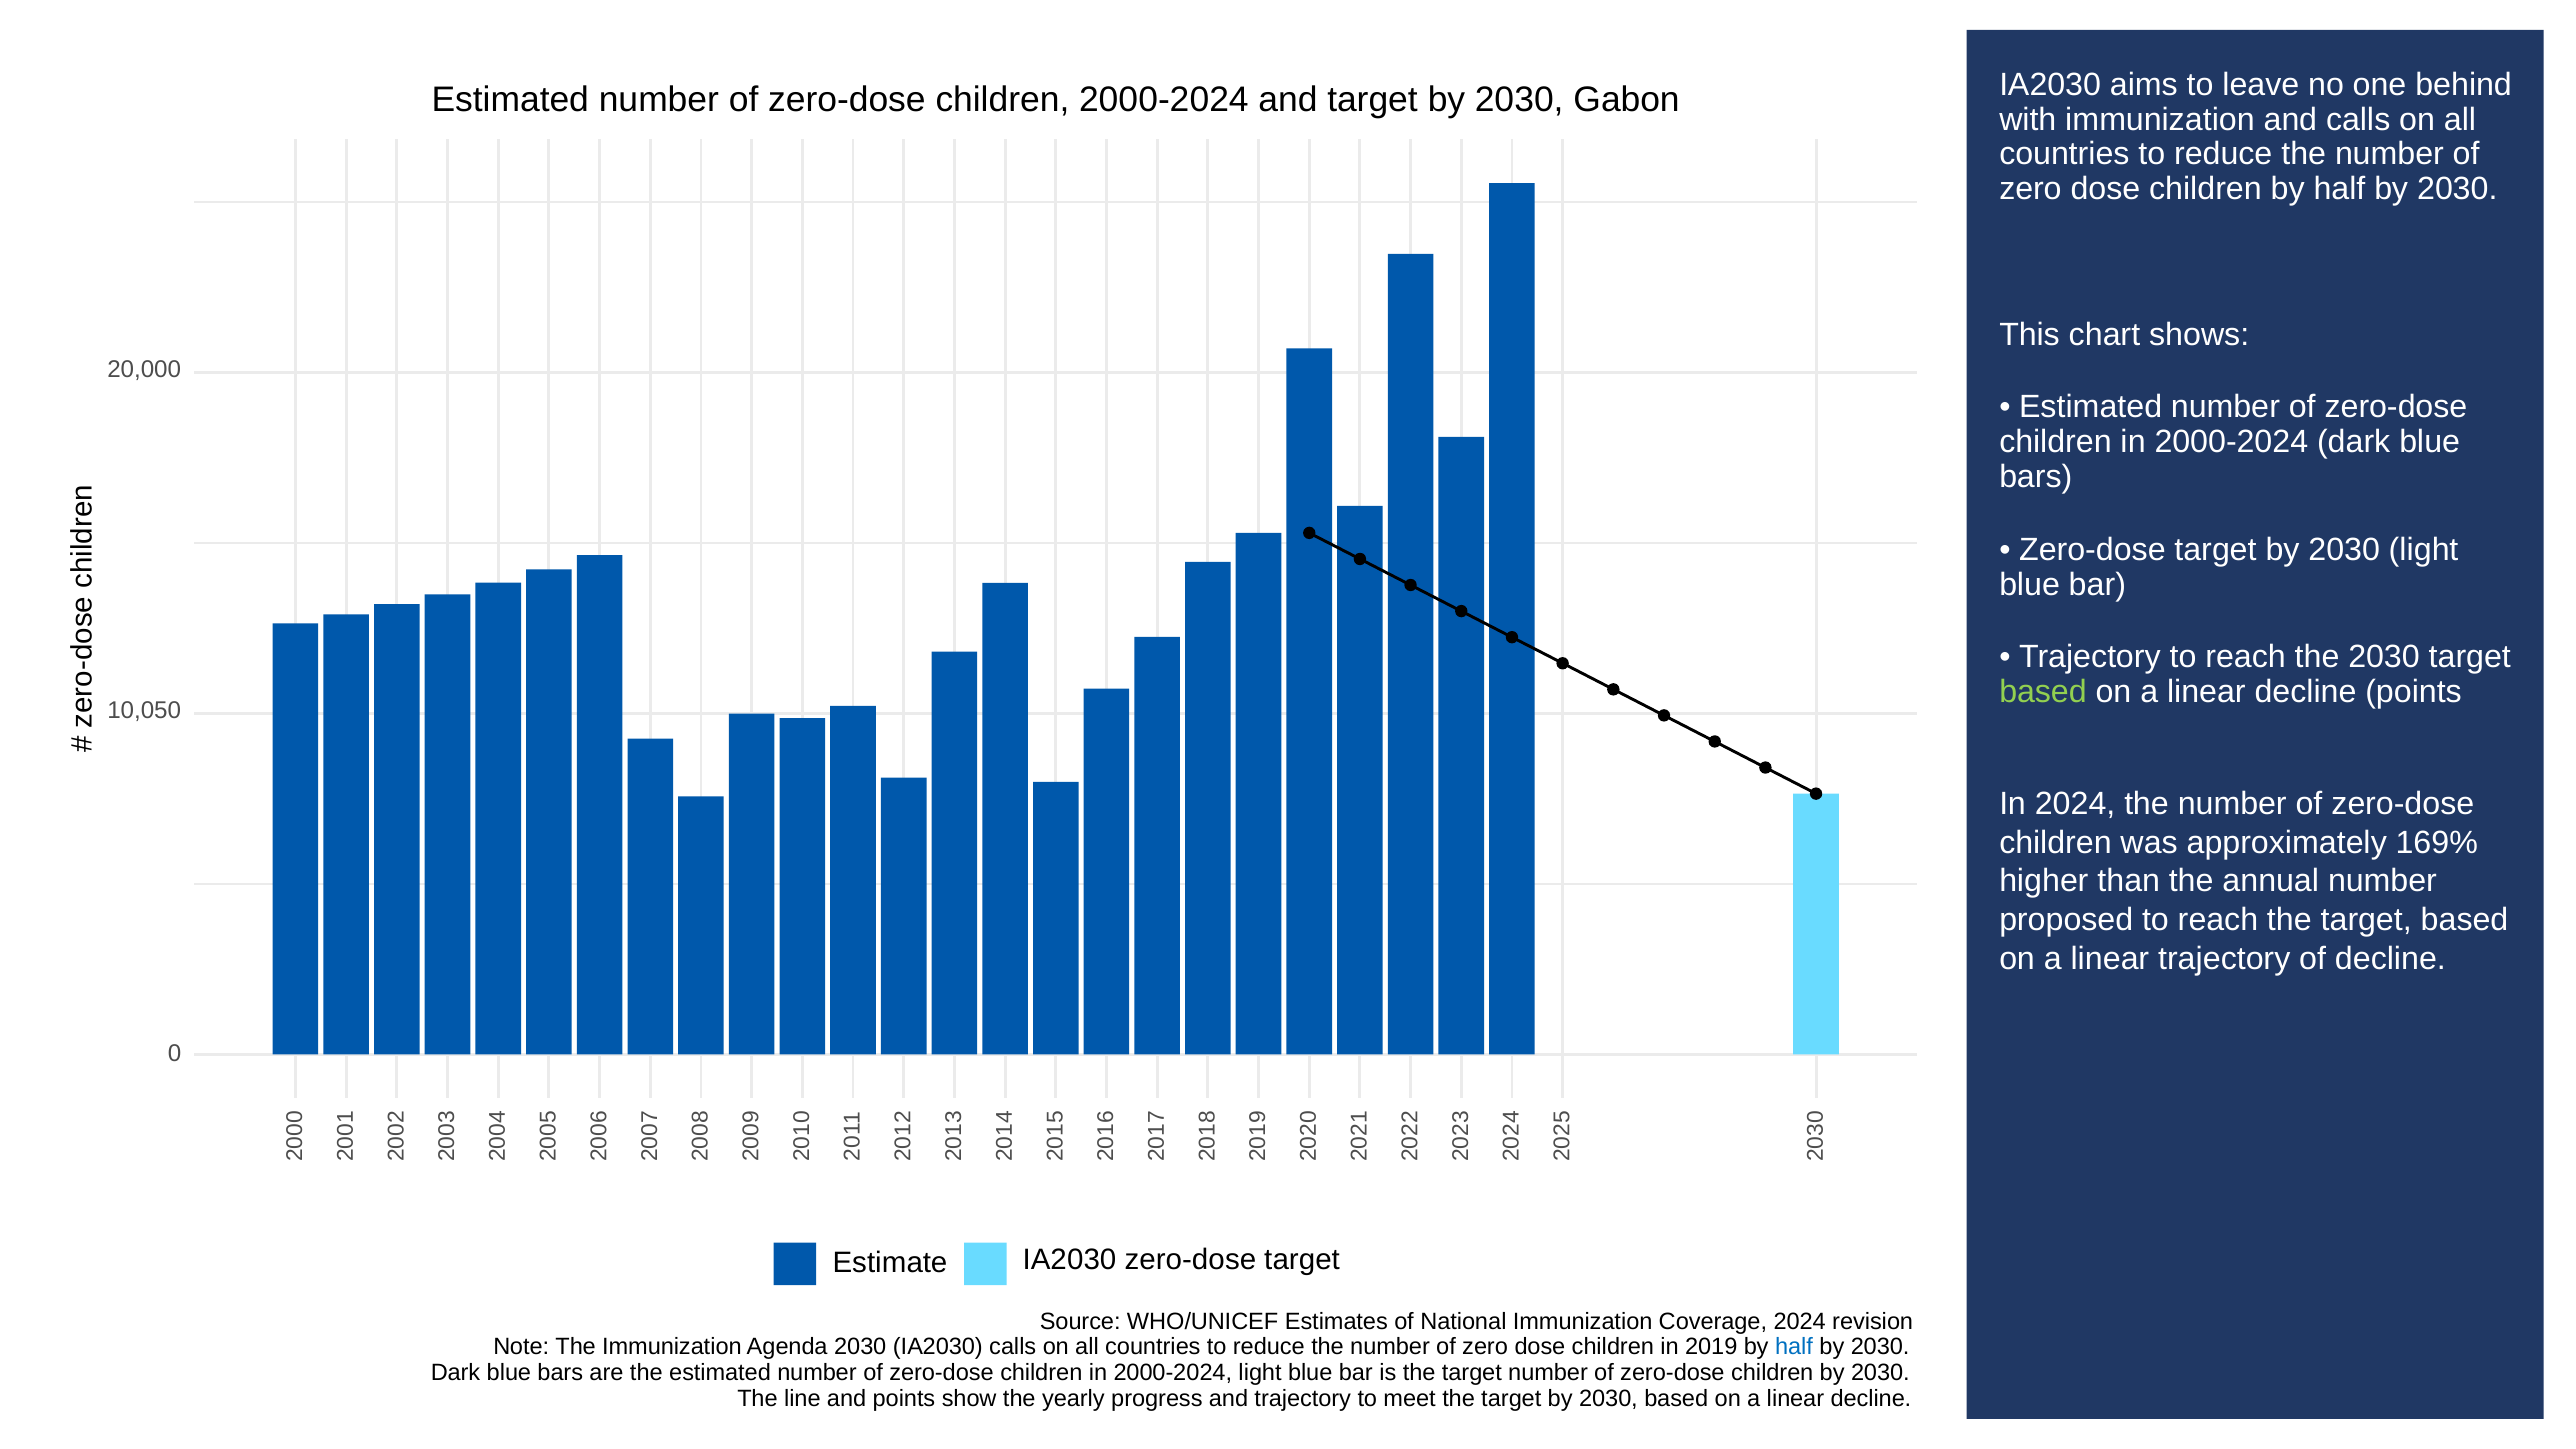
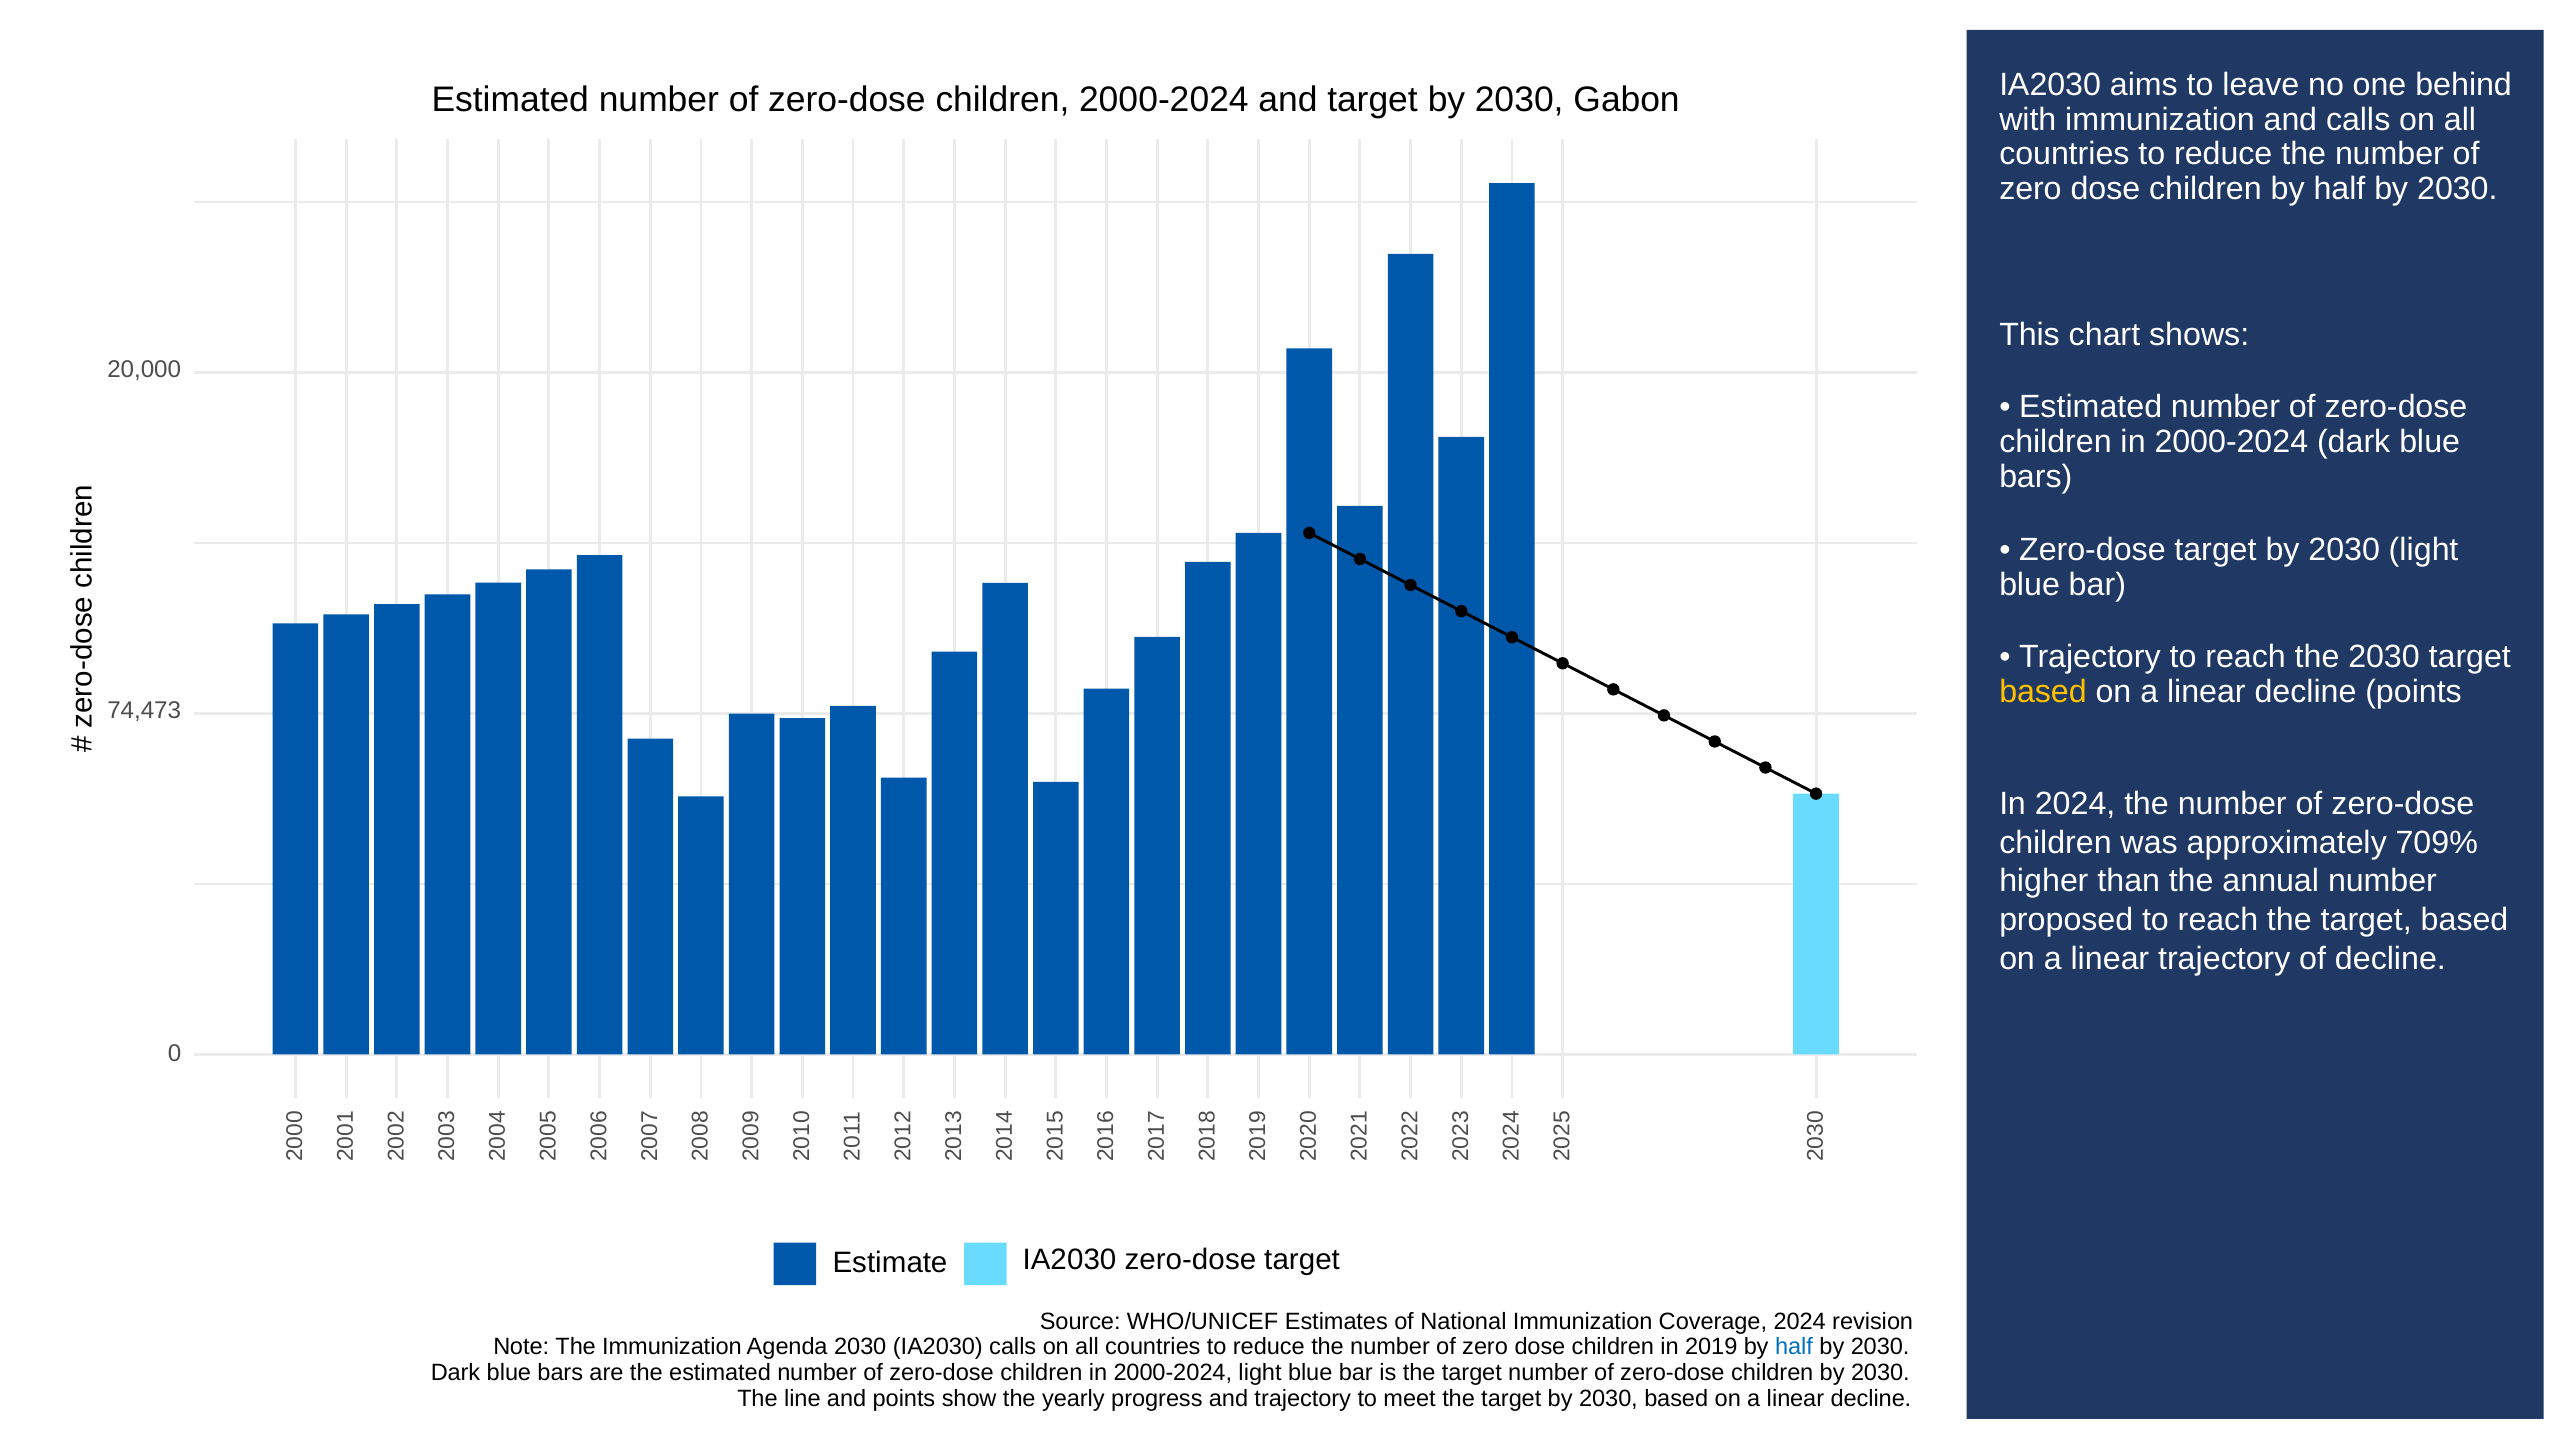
based colour: light green -> yellow (2043, 692)
10,050: 10,050 -> 74,473 (144, 711)
169%: 169% -> 709% (2437, 842)
